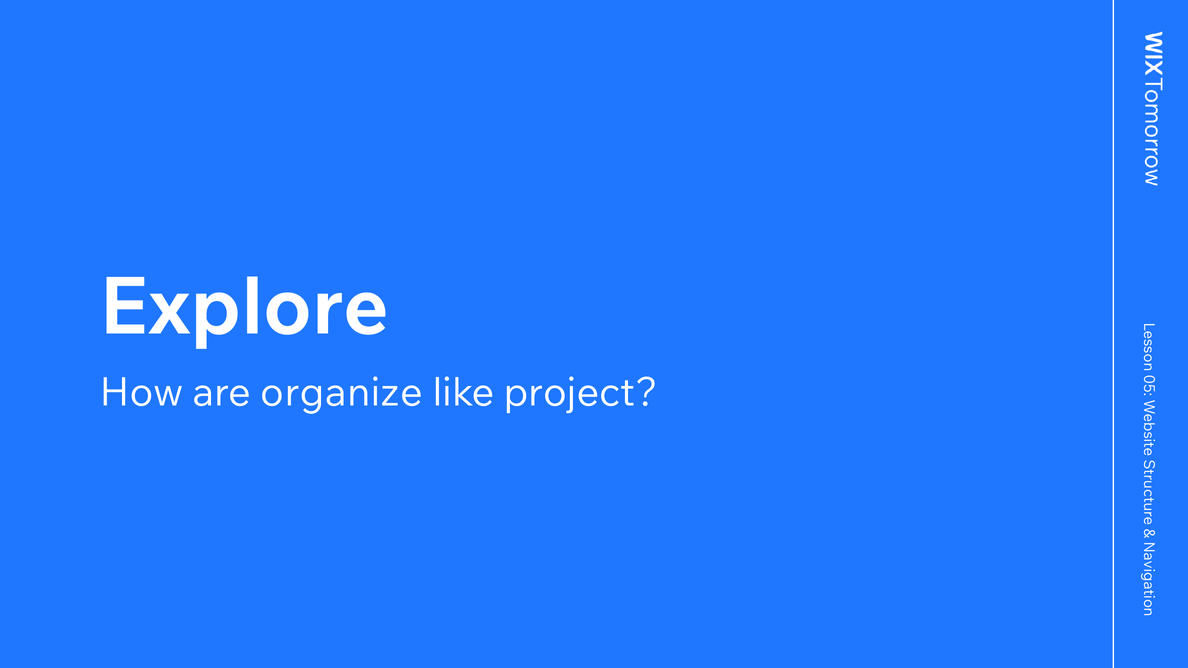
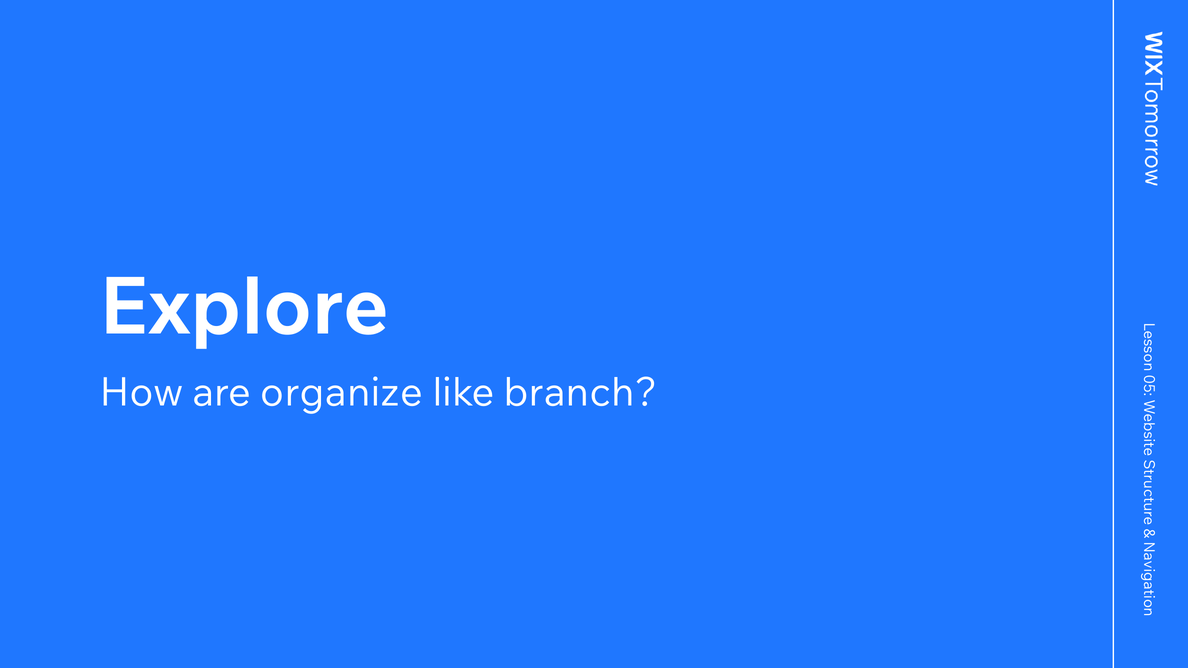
project: project -> branch (581, 393)
